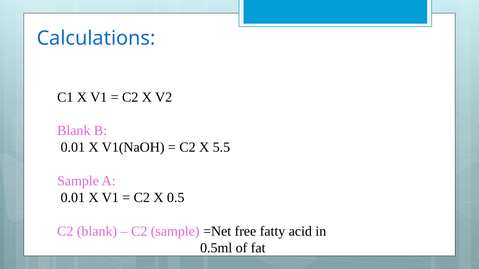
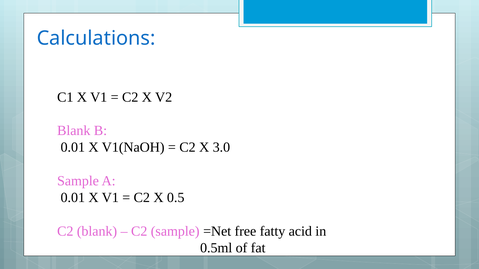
5.5: 5.5 -> 3.0 (221, 148)
